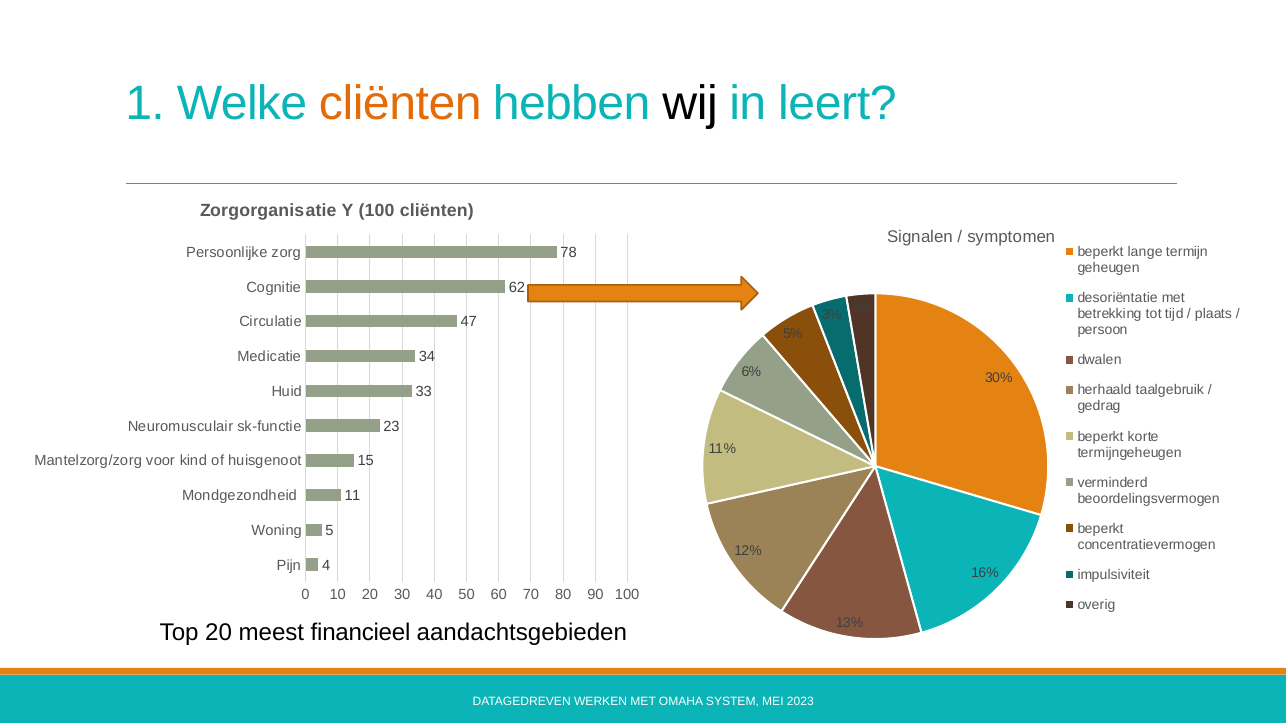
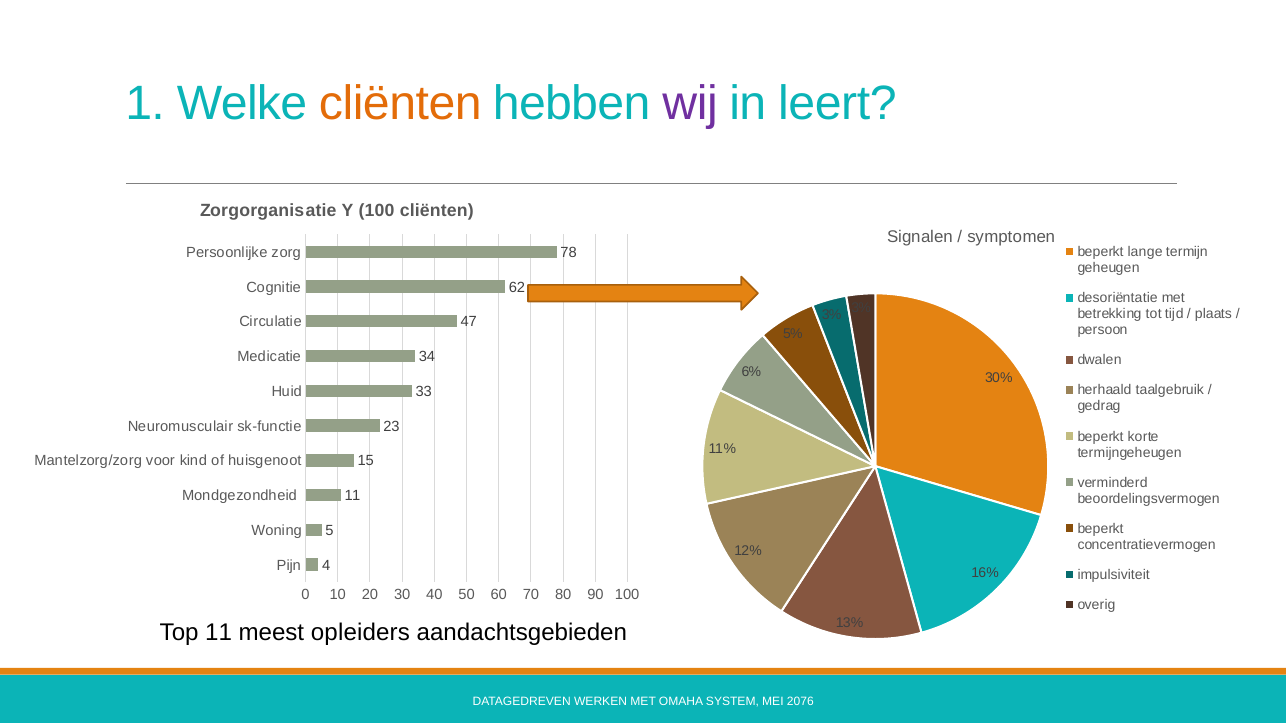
wij colour: black -> purple (690, 104)
Top 20: 20 -> 11 (219, 633)
financieel: financieel -> opleiders (360, 633)
2023: 2023 -> 2076 (800, 701)
